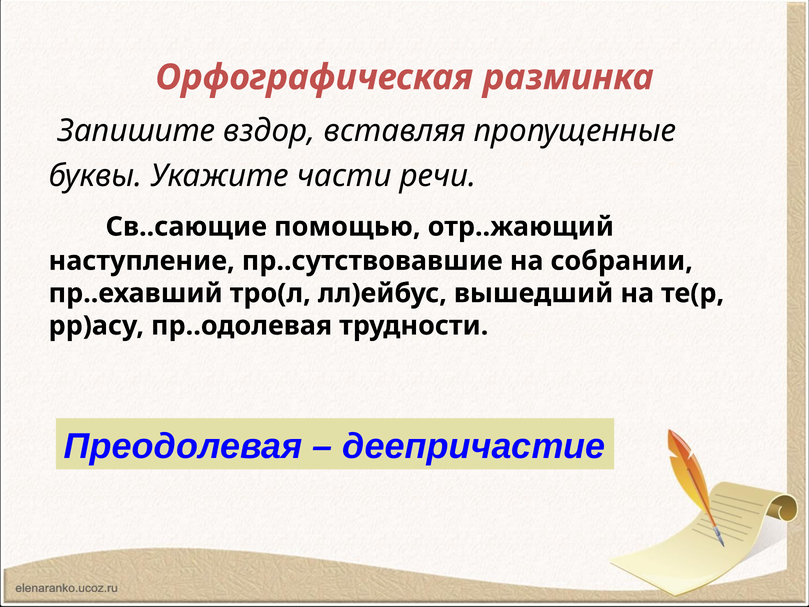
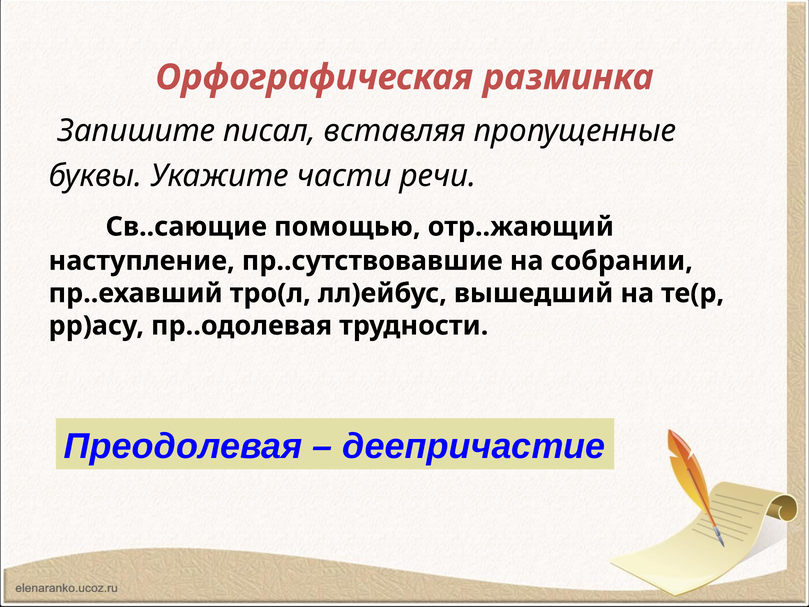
вздор: вздор -> писал (270, 131)
